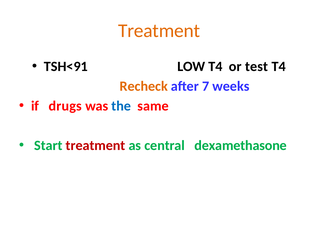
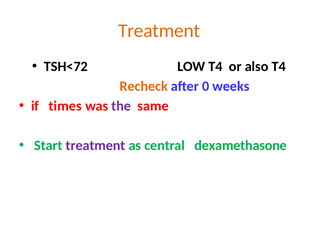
TSH<91: TSH<91 -> TSH<72 (66, 67)
test: test -> also (257, 67)
7: 7 -> 0 (206, 87)
drugs: drugs -> times (65, 106)
the colour: blue -> purple (121, 106)
treatment colour: red -> purple (96, 146)
